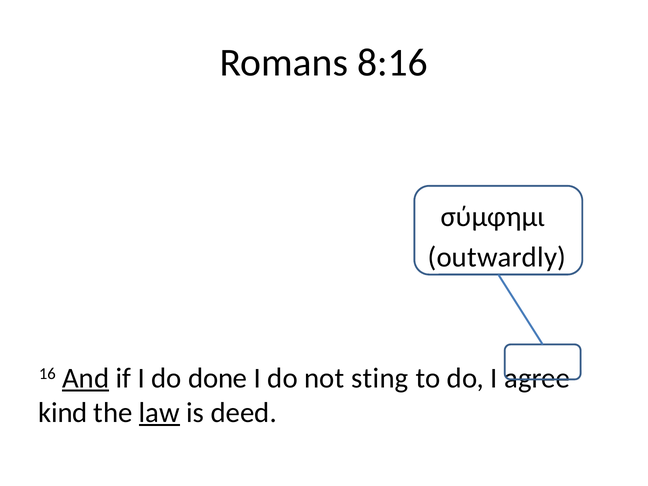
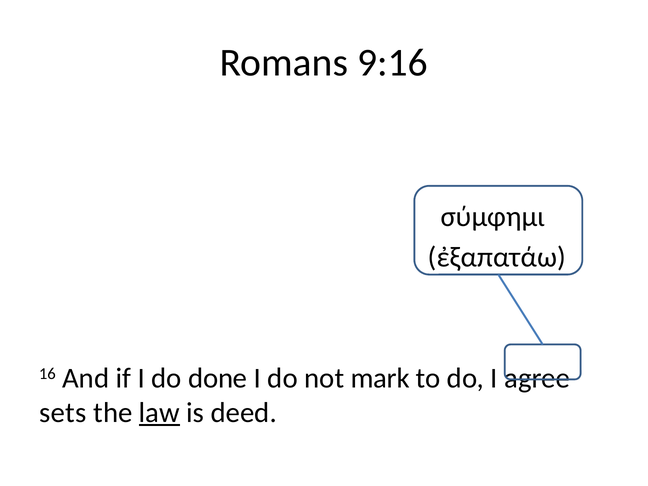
8:16: 8:16 -> 9:16 (392, 63)
outwardly: outwardly -> ἐξαπατάω (497, 257)
And underline: present -> none (86, 378)
sting: sting -> mark (380, 378)
kind: kind -> sets (63, 413)
